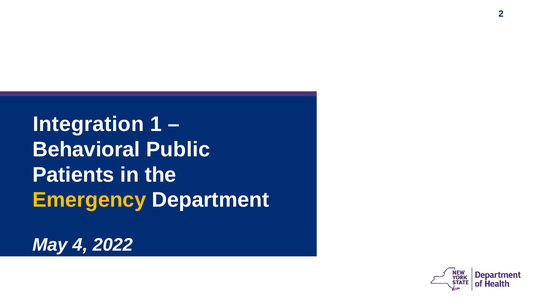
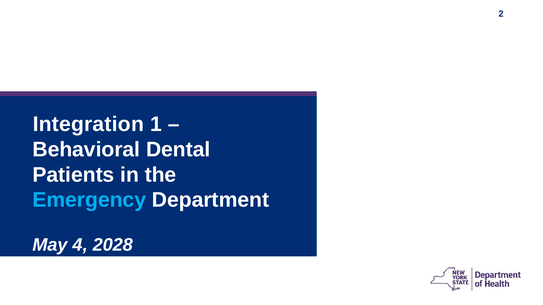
Public: Public -> Dental (178, 150)
Emergency colour: yellow -> light blue (89, 200)
2022: 2022 -> 2028 (113, 245)
